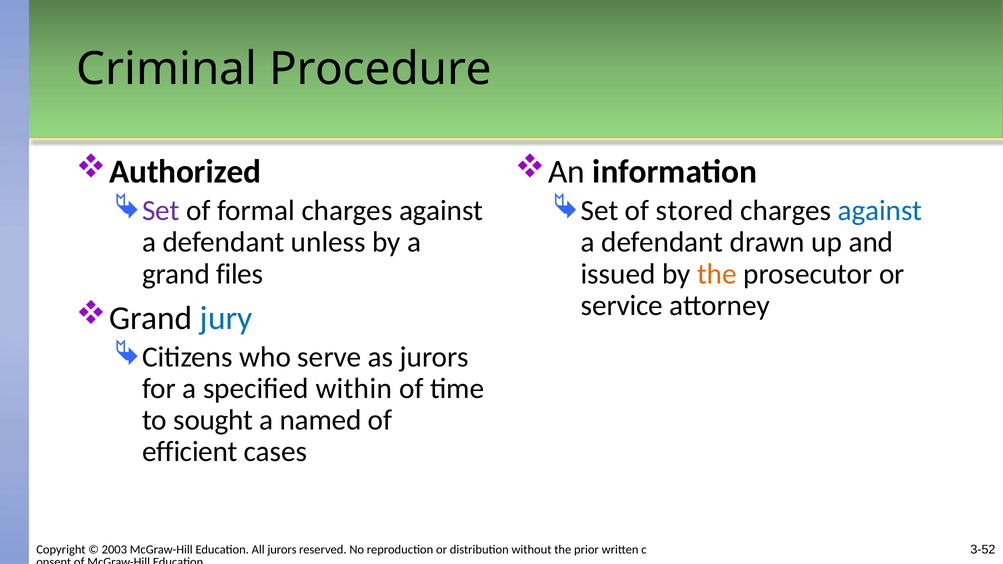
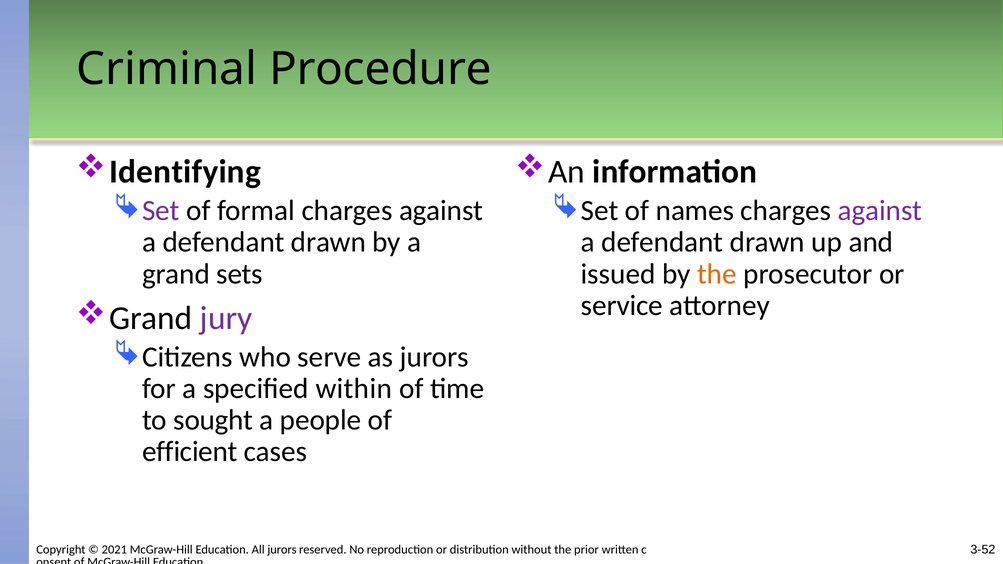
Authorized: Authorized -> Identifying (185, 172)
stored: stored -> names (695, 211)
against colour: blue -> purple (880, 211)
unless: unless -> drawn (328, 242)
files: files -> sets (240, 274)
jury colour: blue -> purple (226, 318)
named: named -> people (321, 420)
2003: 2003 -> 2021 (114, 550)
